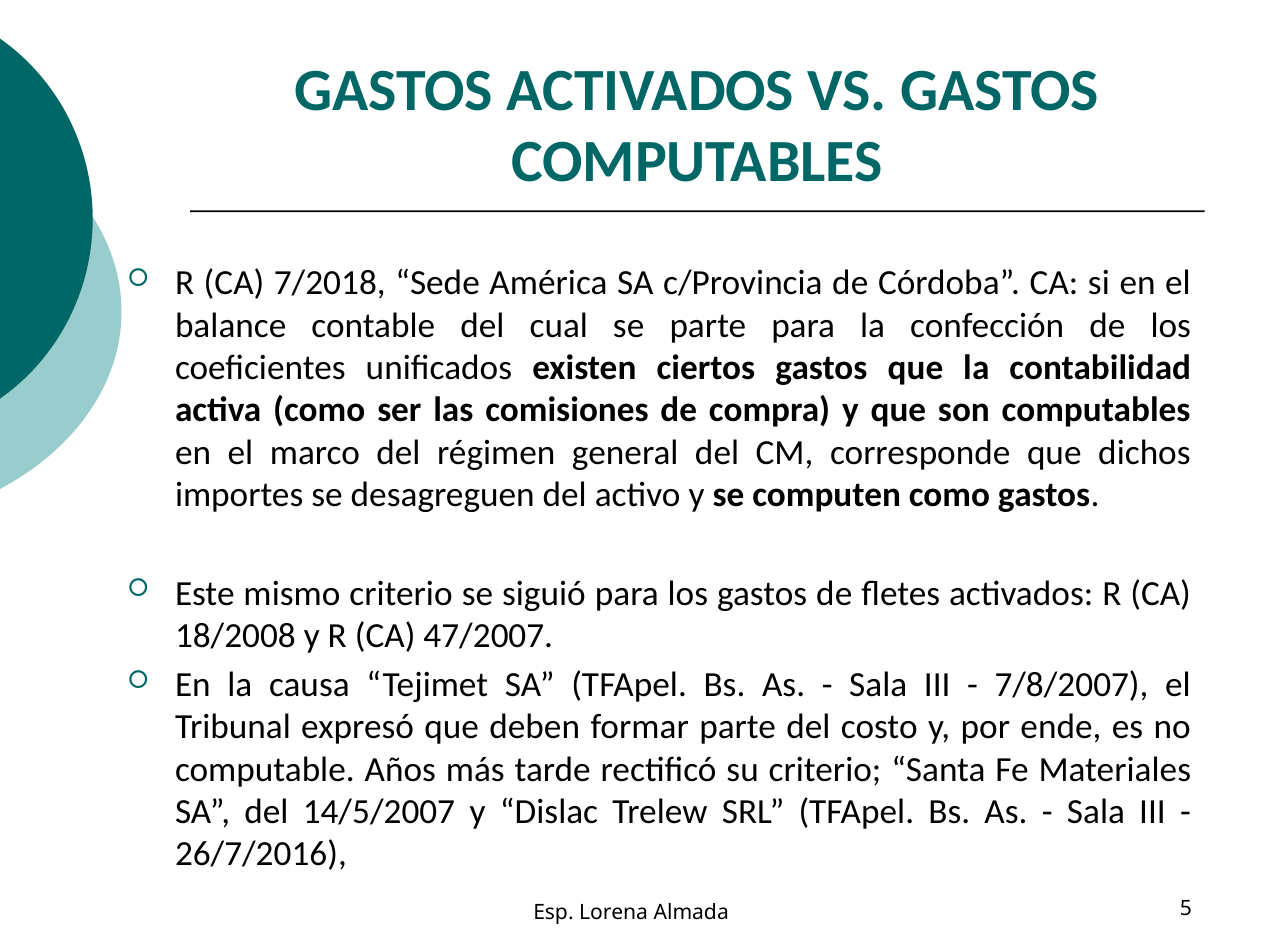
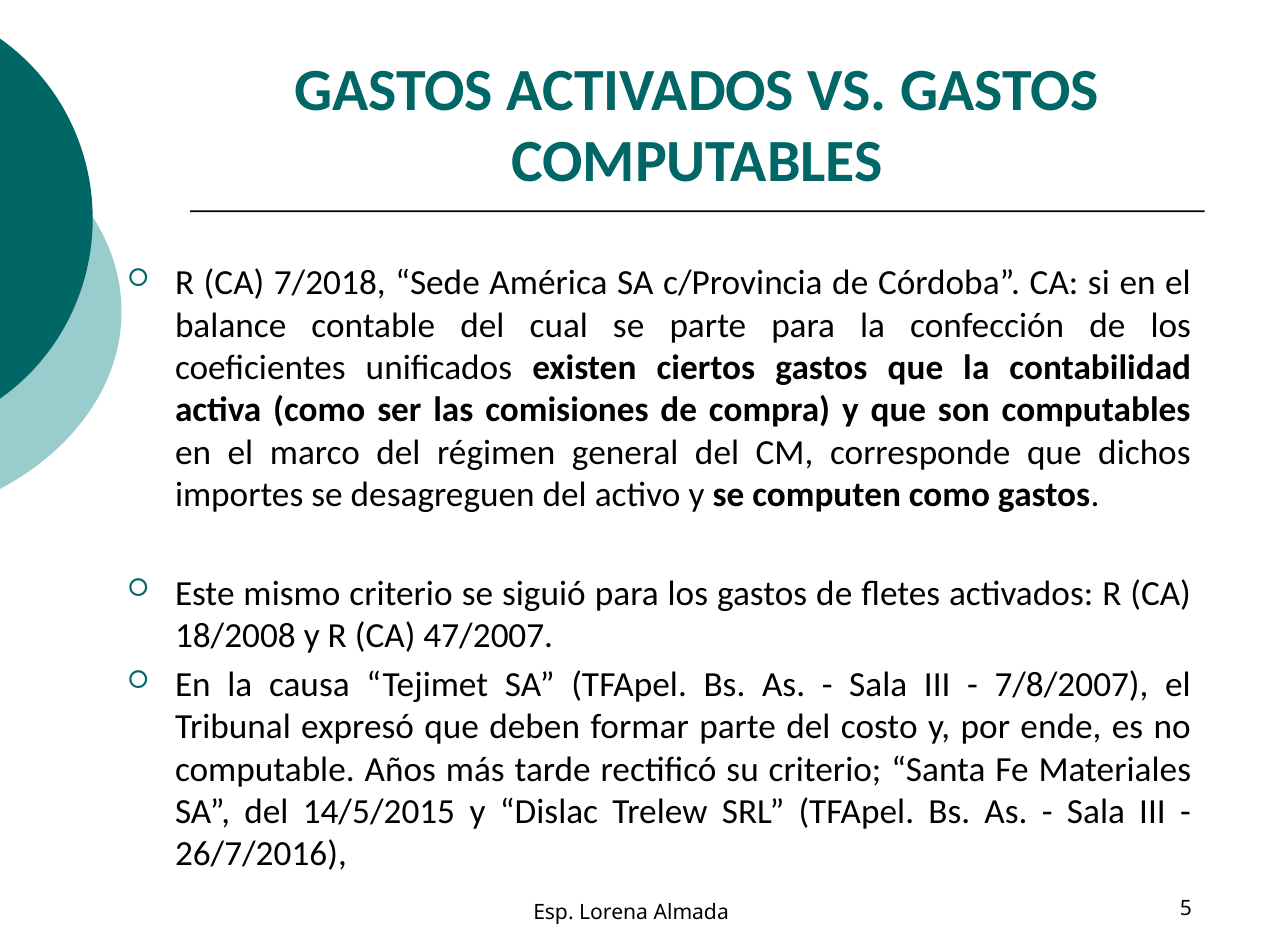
14/5/2007: 14/5/2007 -> 14/5/2015 (379, 812)
